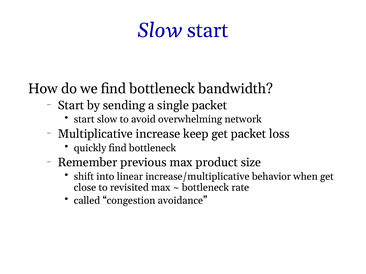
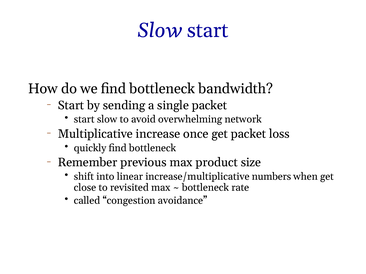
keep: keep -> once (196, 134)
behavior: behavior -> numbers (271, 177)
